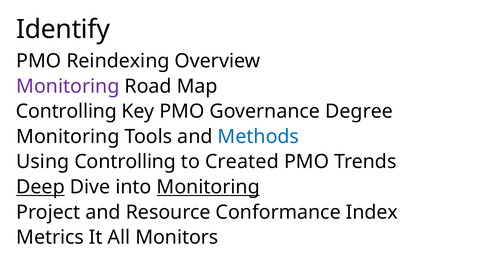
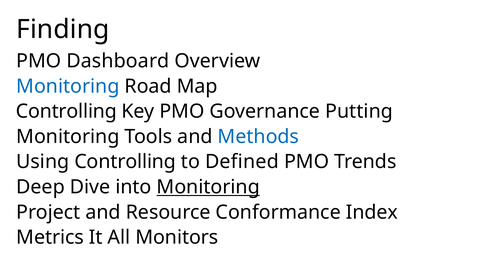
Identify: Identify -> Finding (63, 29)
Reindexing: Reindexing -> Dashboard (118, 61)
Monitoring colour: purple -> blue (68, 86)
Degree: Degree -> Putting (359, 111)
Created: Created -> Defined (242, 162)
Deep underline: present -> none (41, 187)
